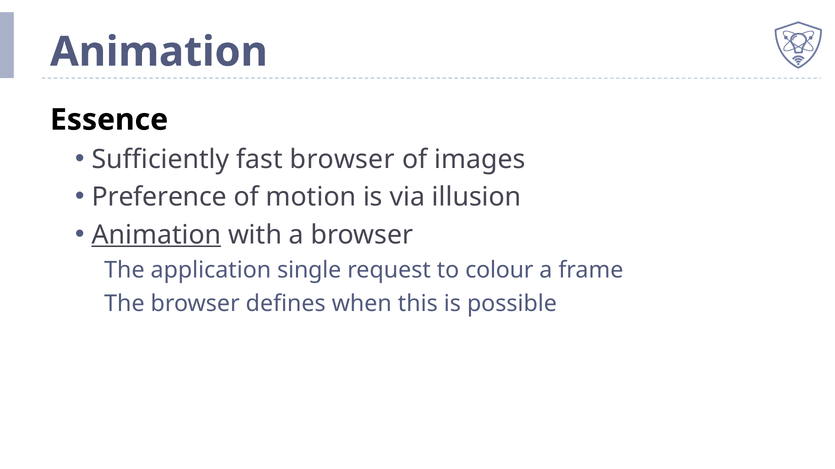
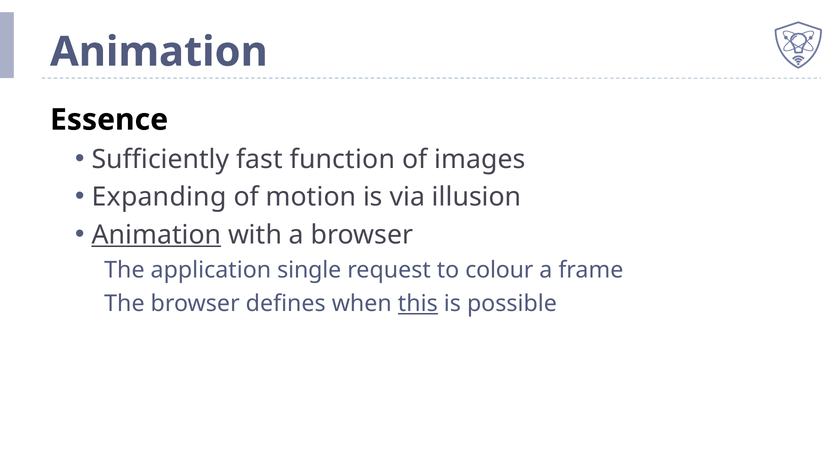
fast browser: browser -> function (342, 160)
Preference: Preference -> Expanding (159, 197)
this underline: none -> present (418, 304)
